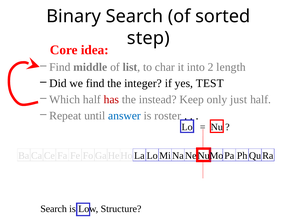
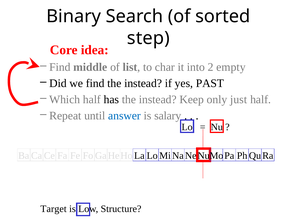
length: length -> empty (231, 67)
find the integer: integer -> instead (143, 83)
TEST: TEST -> PAST (210, 83)
has colour: red -> black (111, 99)
roster: roster -> salary (168, 116)
Search: Search -> Target (54, 209)
